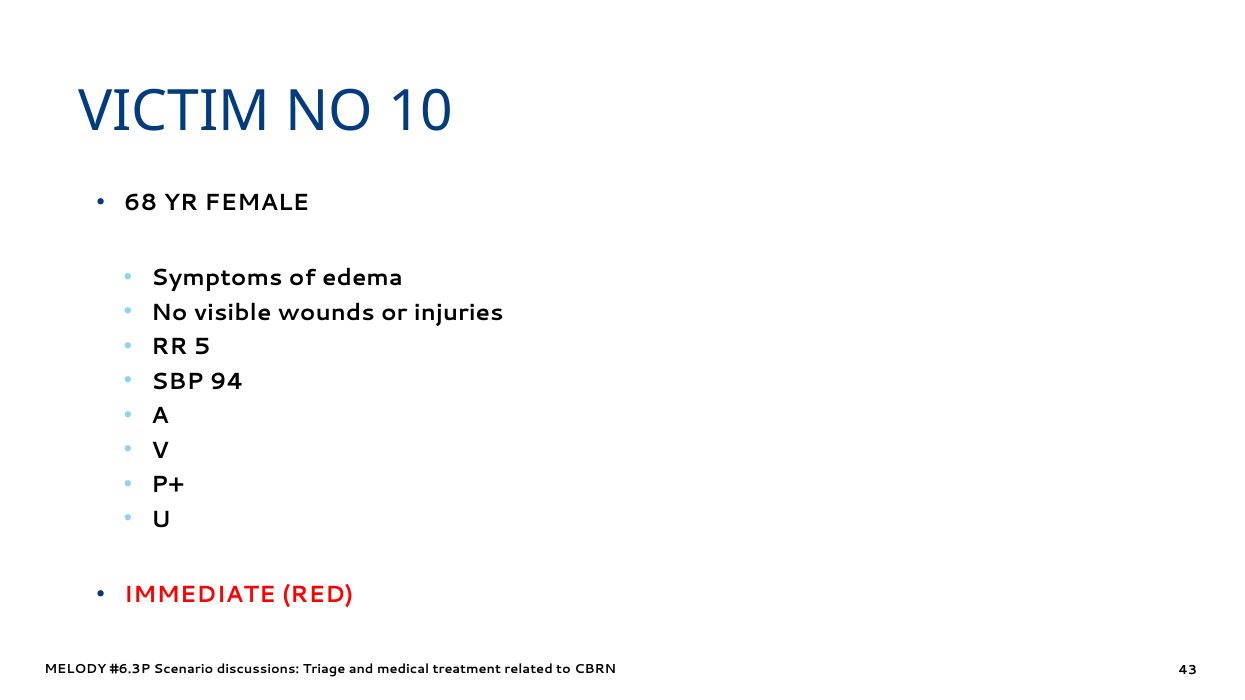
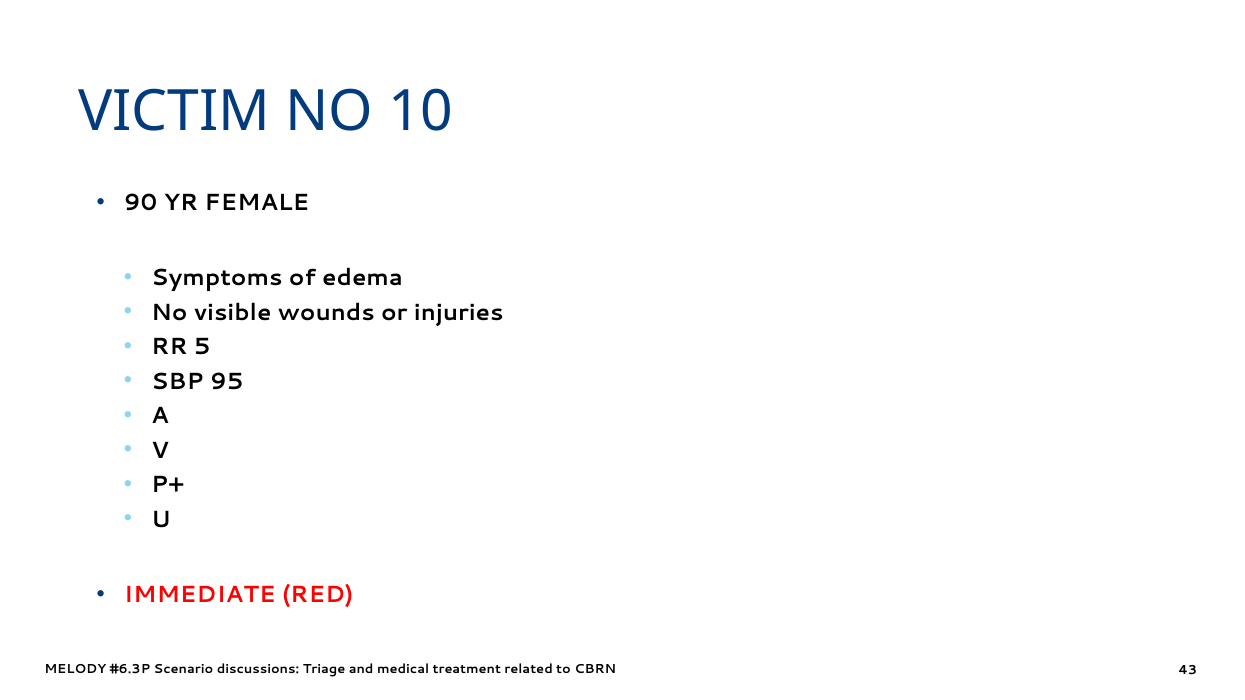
68: 68 -> 90 (141, 203)
94: 94 -> 95 (227, 382)
